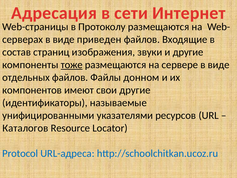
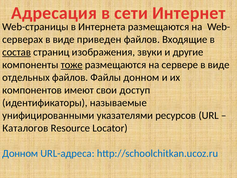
Протоколу: Протоколу -> Интернета (102, 27)
состав underline: none -> present (17, 52)
свои другие: другие -> доступ (135, 90)
Protocol: Protocol -> Донном (20, 153)
